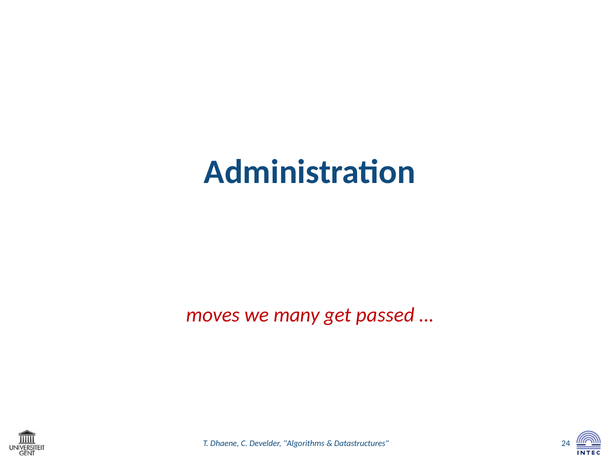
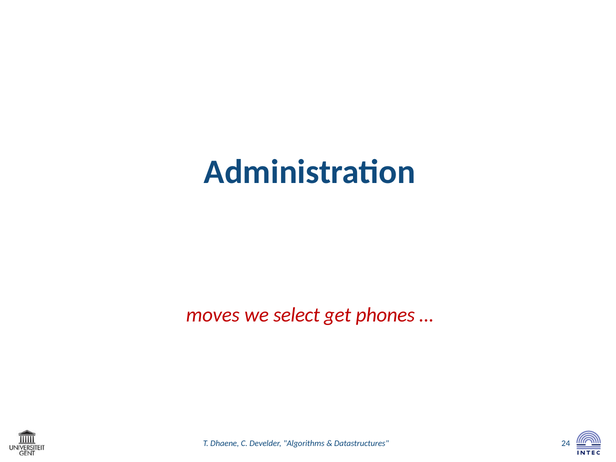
many: many -> select (297, 315)
passed: passed -> phones (385, 315)
